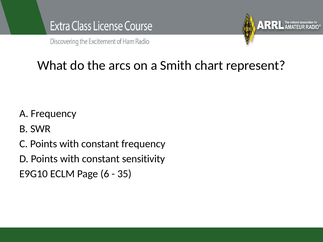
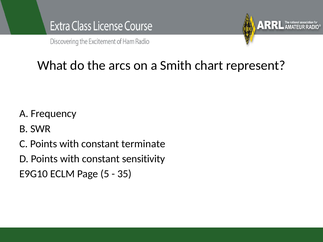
constant frequency: frequency -> terminate (143, 144)
6: 6 -> 5 (105, 174)
